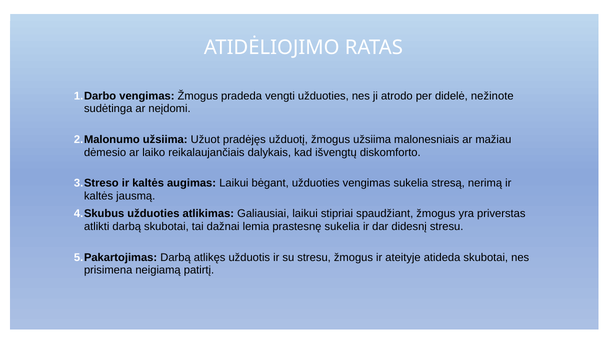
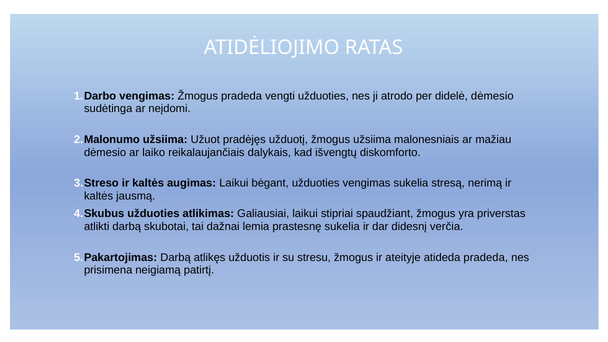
didelė nežinote: nežinote -> dėmesio (492, 96)
didesnį stresu: stresu -> verčia (447, 227)
atideda skubotai: skubotai -> pradeda (486, 257)
